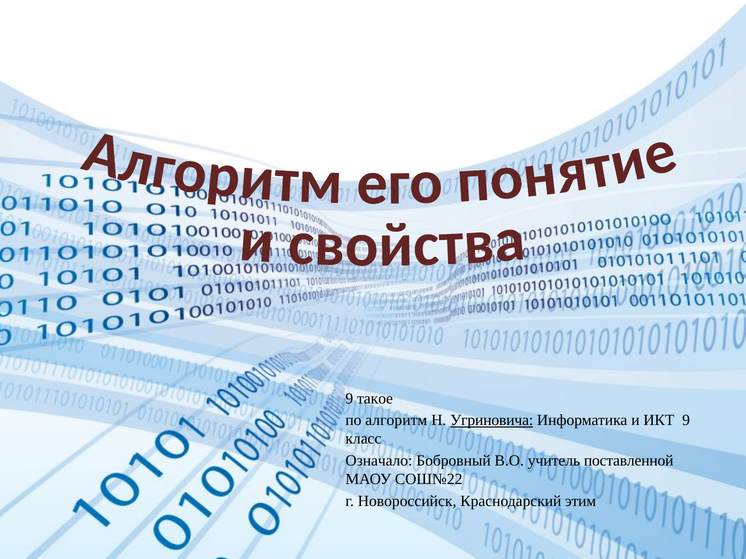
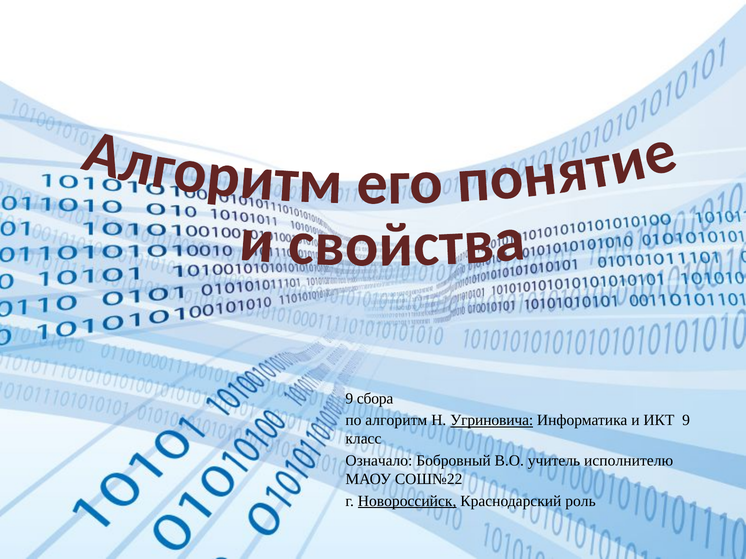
такое: такое -> сбора (375, 399)
поставленной: поставленной -> исполнителю (629, 461)
Новороссийск underline: none -> present (407, 501)
этим: этим -> роль (581, 501)
